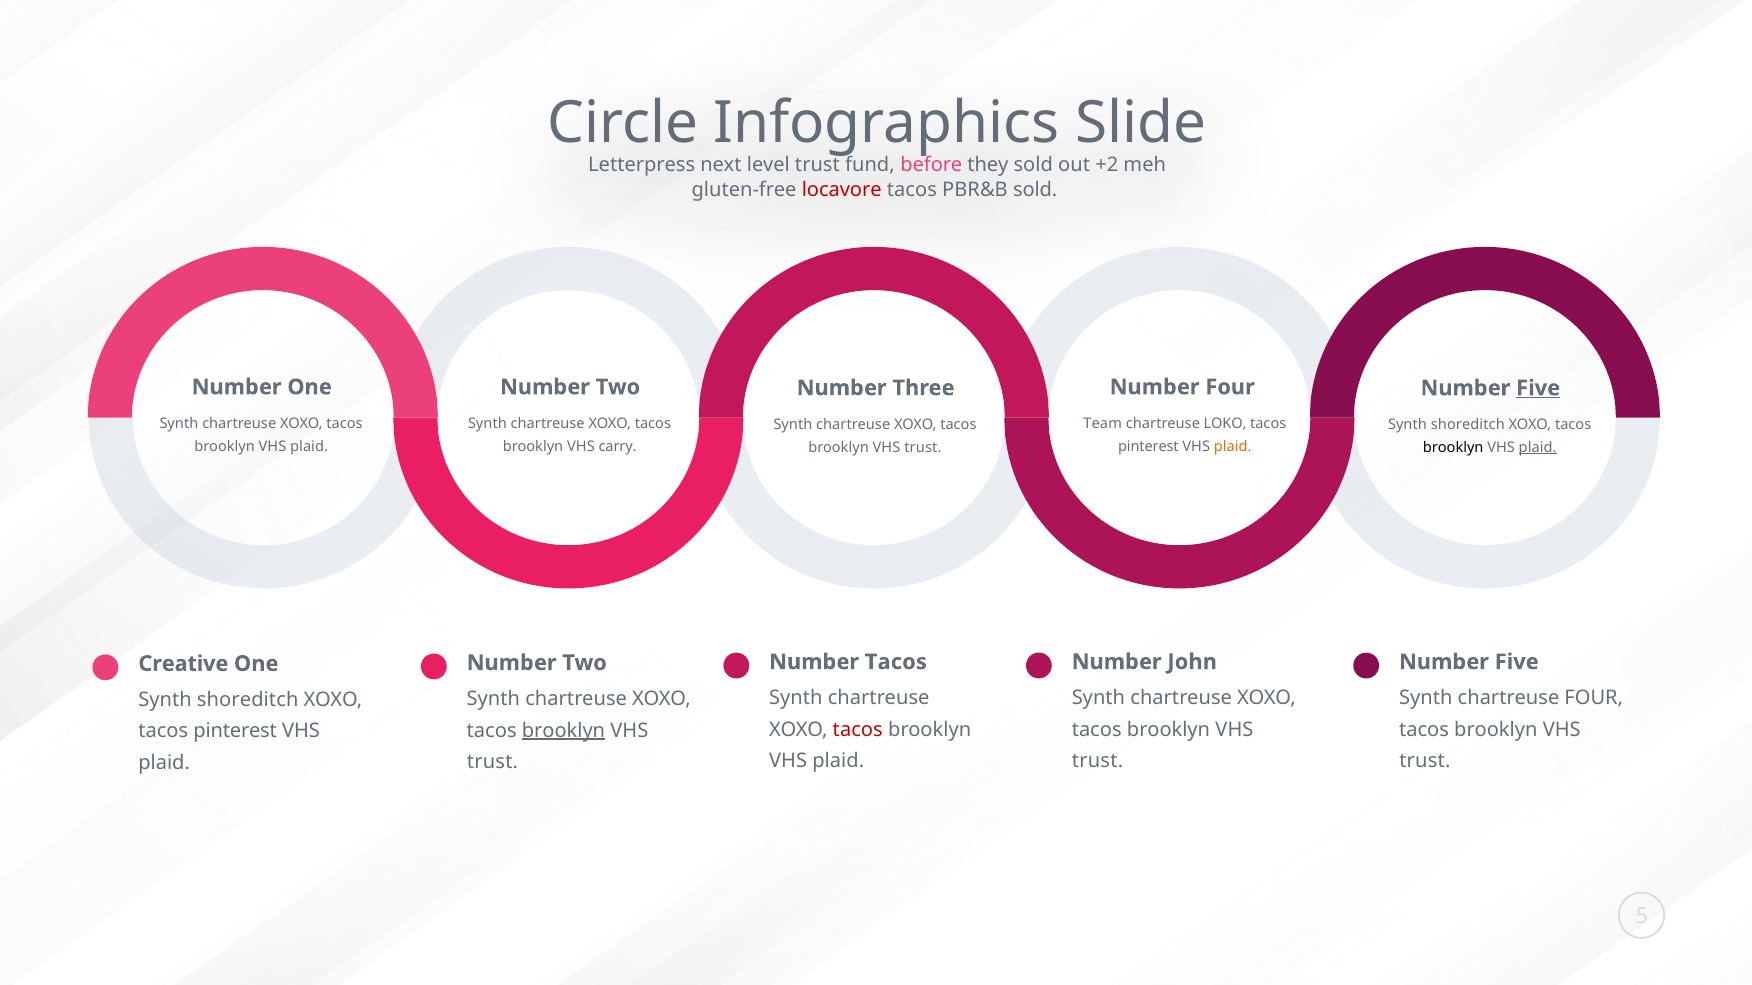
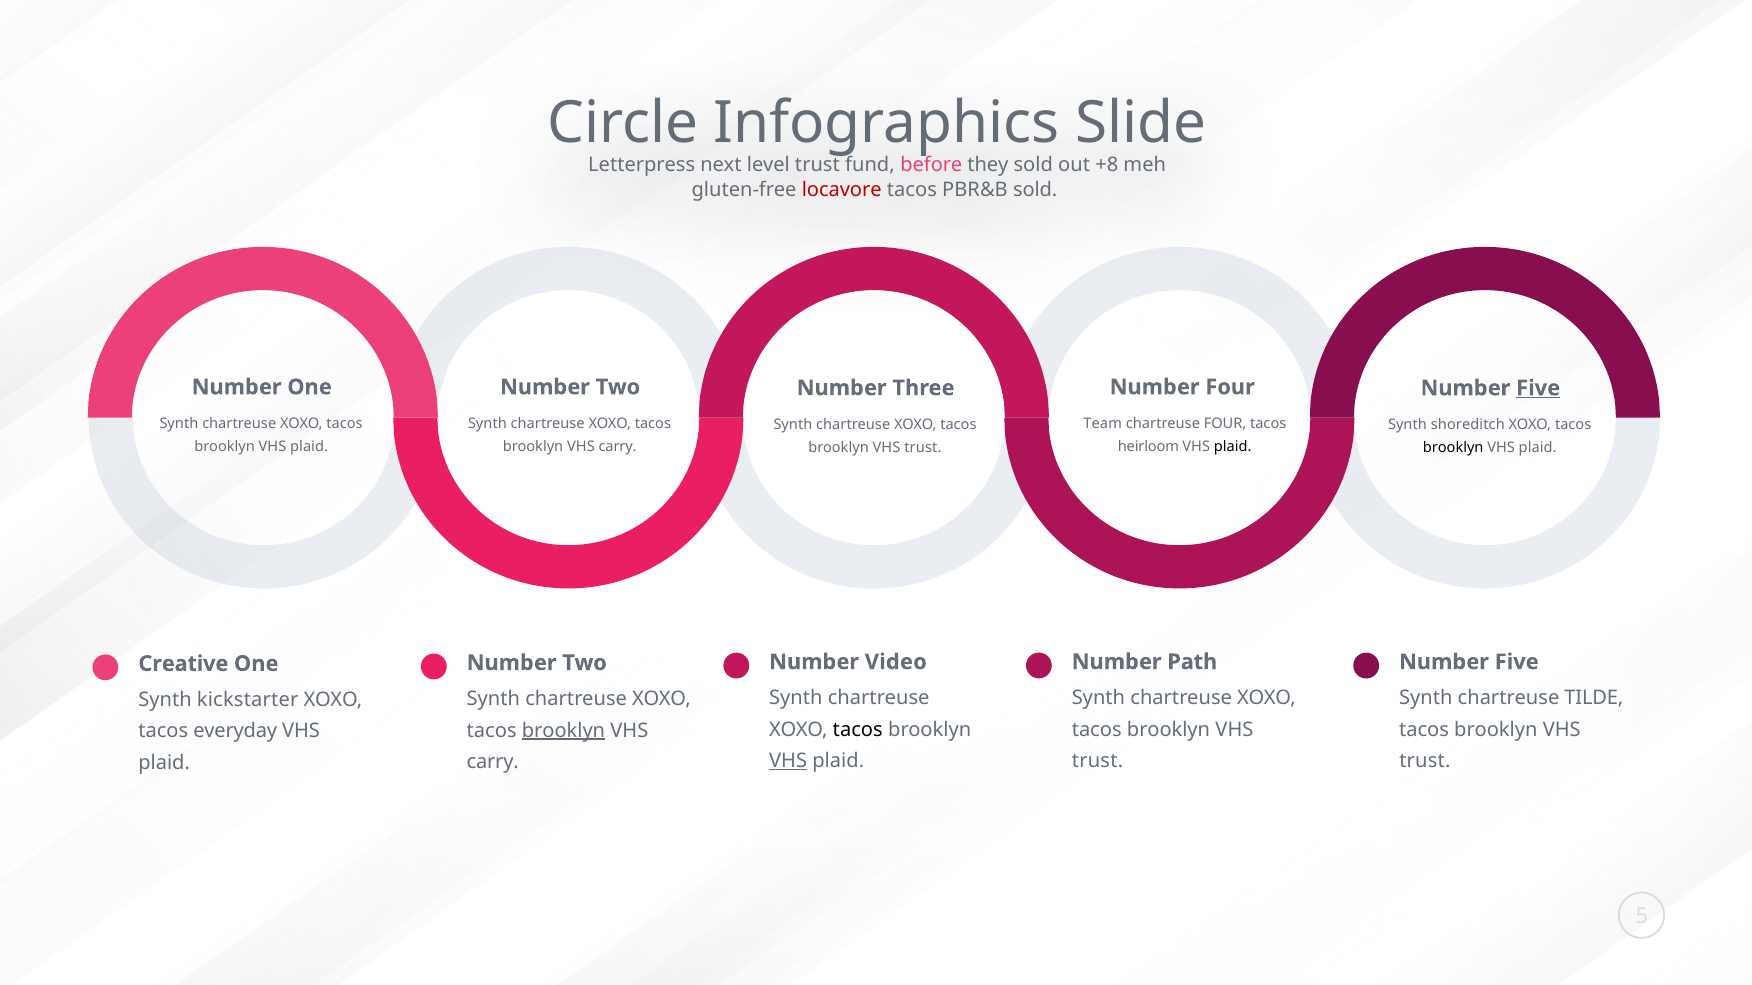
+2: +2 -> +8 (1107, 165)
chartreuse LOKO: LOKO -> FOUR (1225, 424)
pinterest: pinterest -> heirloom (1148, 447)
plaid colour: orange -> black (1233, 447)
plaid underline: present -> none (1538, 448)
Number Tacos: Tacos -> Video (896, 662)
John: John -> Path (1192, 662)
chartreuse FOUR: FOUR -> TILDE (1594, 699)
shoreditch: shoreditch -> kickstarter (248, 700)
tacos colour: red -> black (858, 730)
pinterest: pinterest -> everyday (235, 732)
VHS underline: none -> present (788, 761)
trust: trust -> carry (493, 762)
